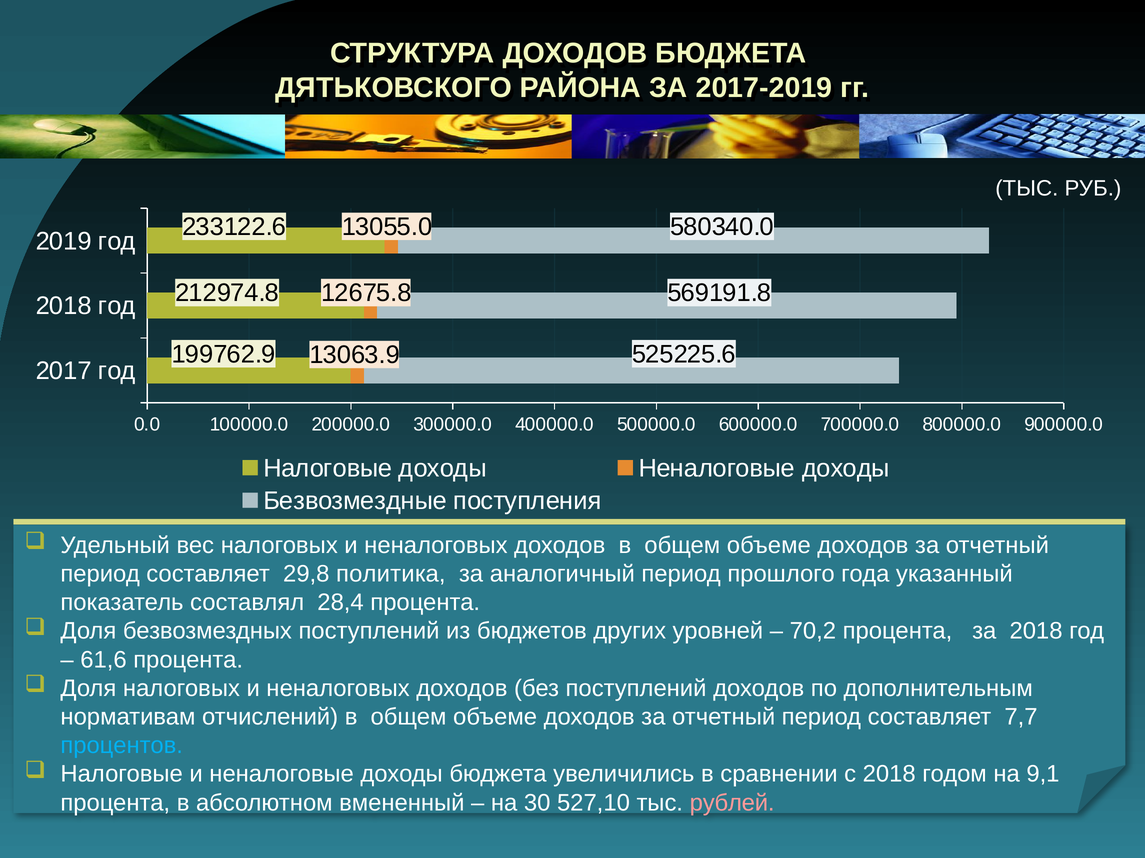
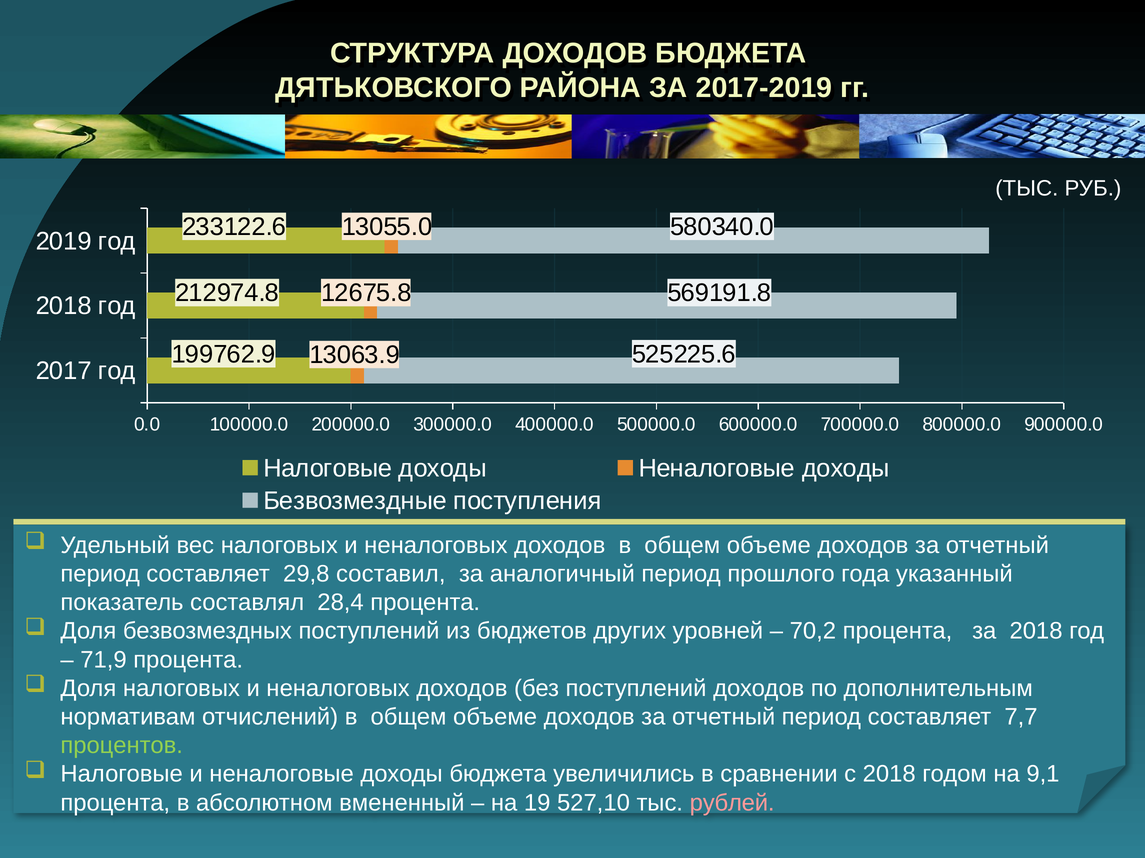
политика: политика -> составил (391, 574)
61,6: 61,6 -> 71,9 (104, 660)
процентов colour: light blue -> light green (122, 746)
30: 30 -> 19 (537, 803)
